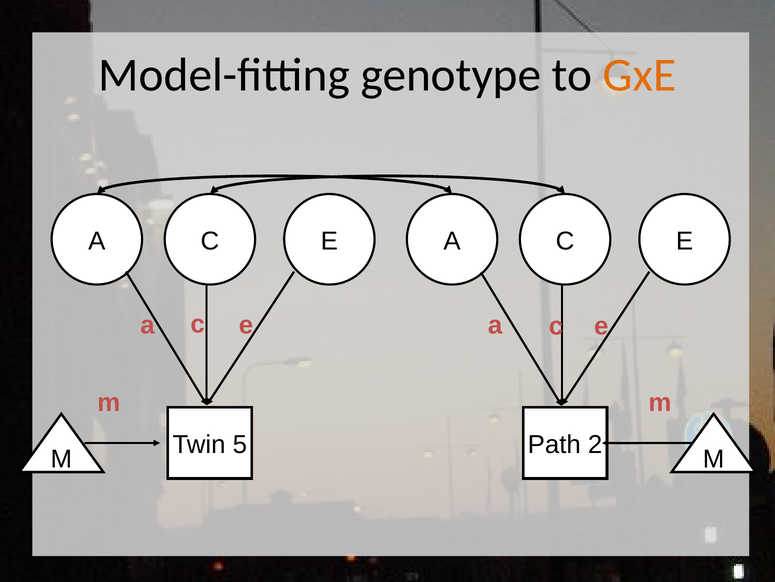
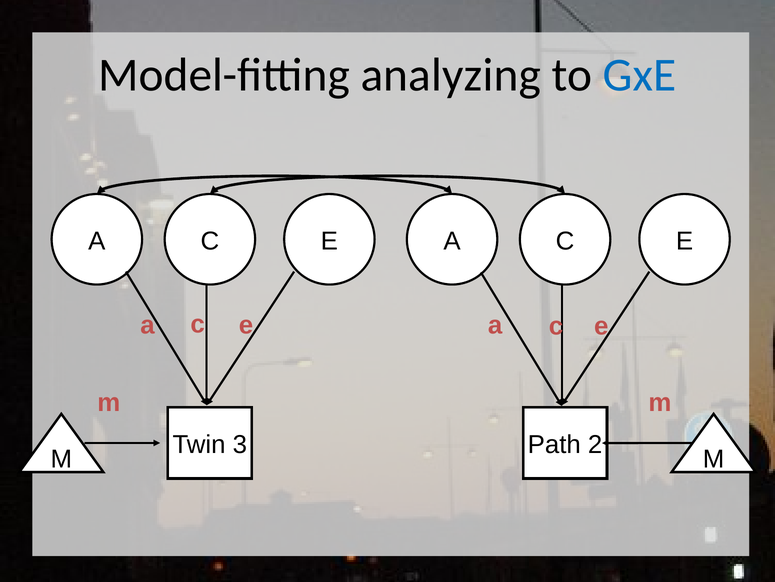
genotype: genotype -> analyzing (451, 75)
GxE colour: orange -> blue (640, 75)
5: 5 -> 3 (240, 444)
